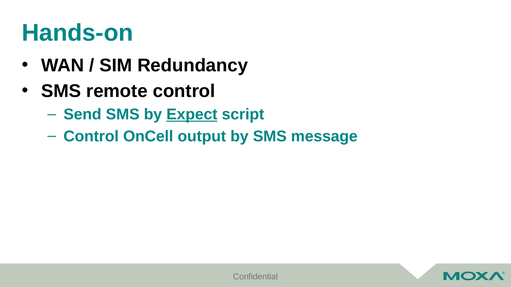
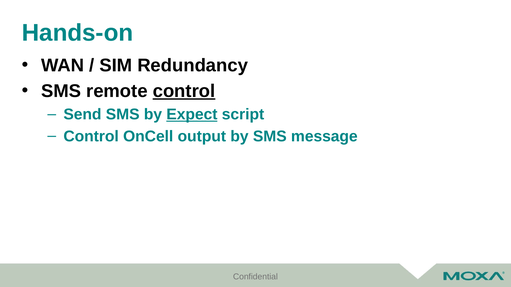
control underline: none -> present (184, 91)
